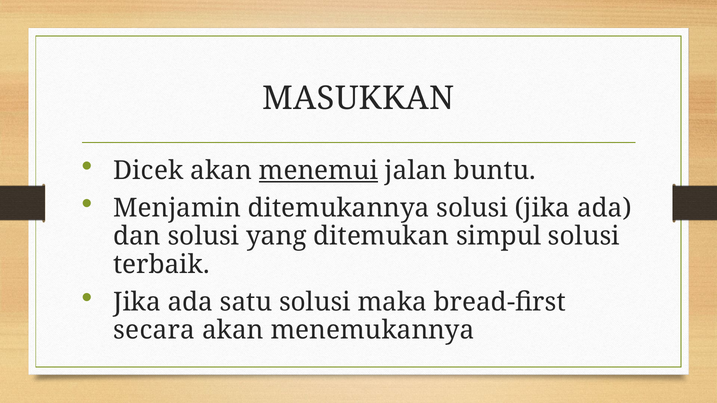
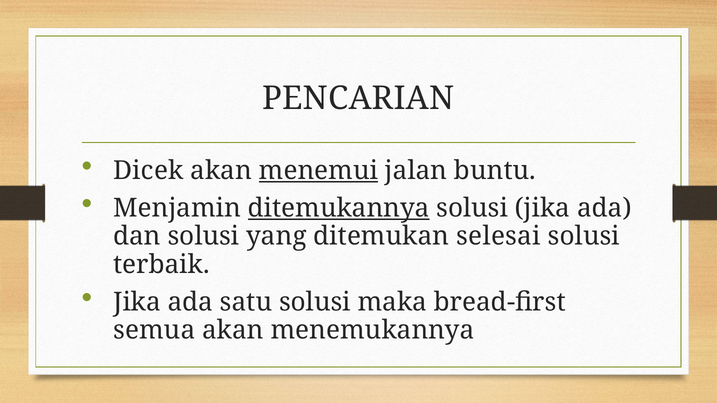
MASUKKAN: MASUKKAN -> PENCARIAN (358, 98)
ditemukannya underline: none -> present (339, 208)
simpul: simpul -> selesai (499, 236)
secara: secara -> semua (154, 331)
